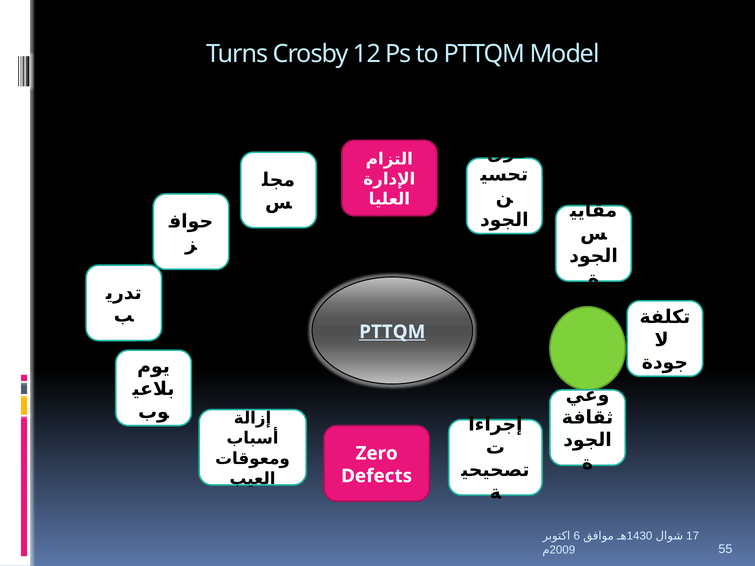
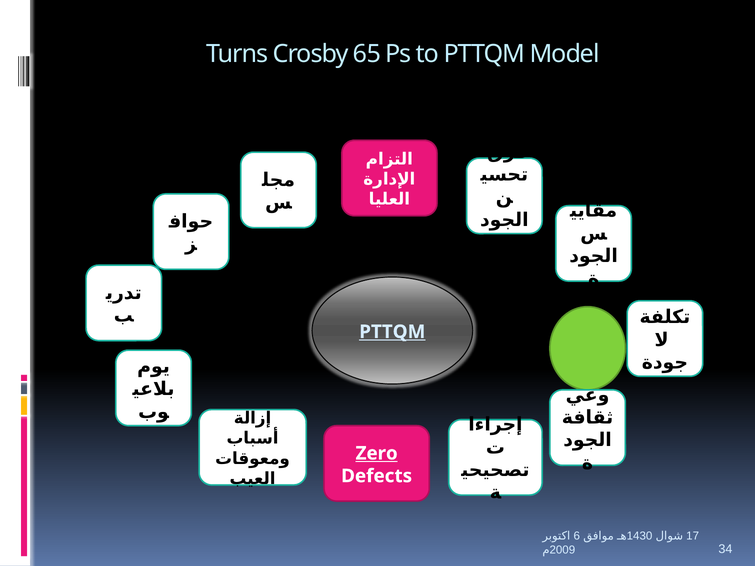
12: 12 -> 65 (367, 54)
Zero underline: none -> present (377, 454)
55: 55 -> 34 (725, 549)
